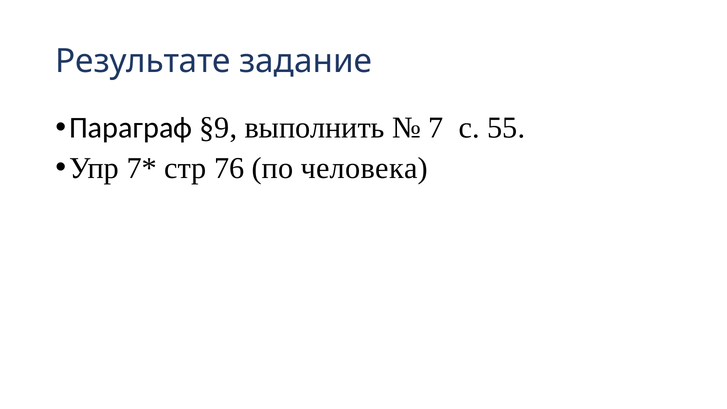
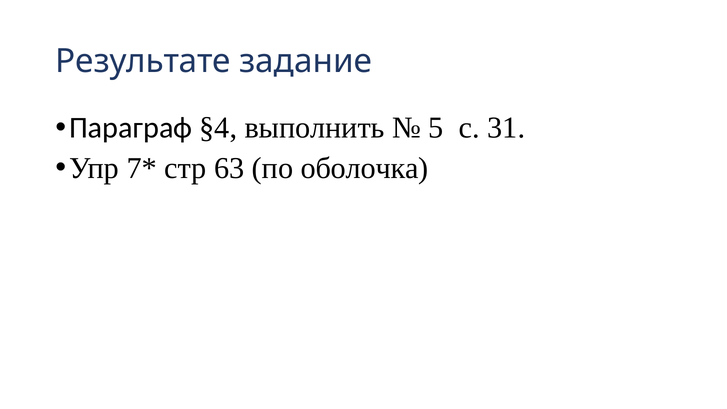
§9: §9 -> §4 (218, 128)
7: 7 -> 5 (436, 128)
55: 55 -> 31 (506, 128)
76: 76 -> 63 (229, 168)
человека: человека -> оболочка (364, 168)
